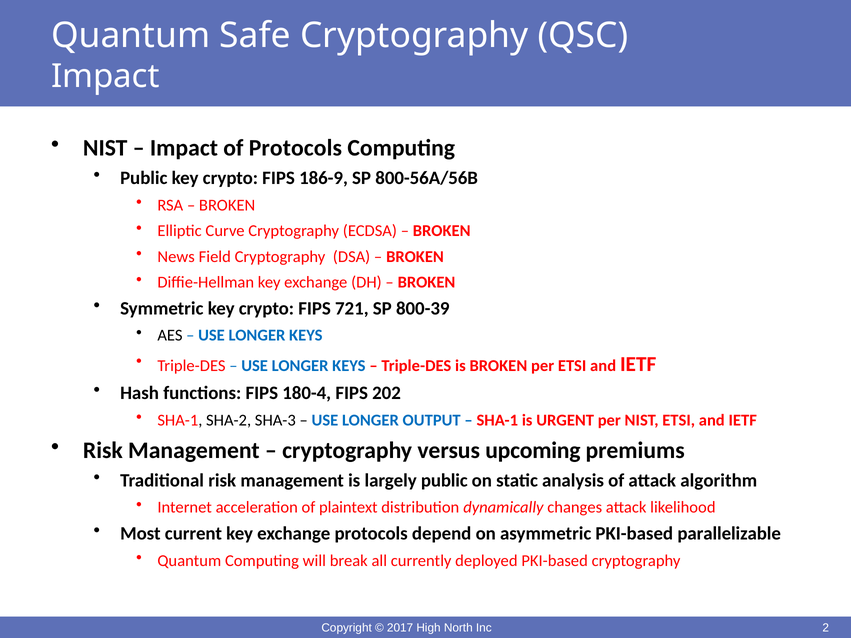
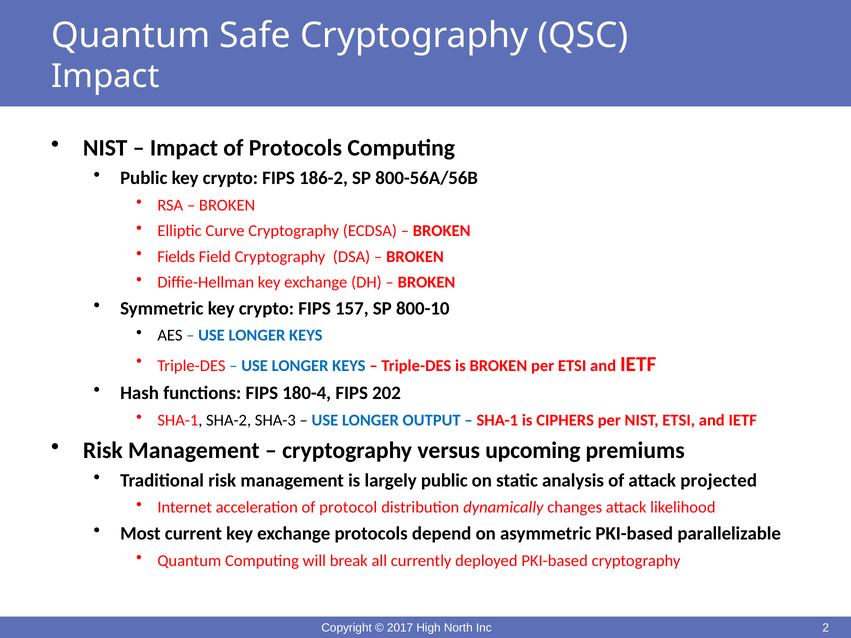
186-9: 186-9 -> 186-2 (324, 178)
News: News -> Fields (176, 257)
721: 721 -> 157 (352, 309)
800-39: 800-39 -> 800-10 (423, 309)
URGENT: URGENT -> CIPHERS (565, 420)
algorithm: algorithm -> projected (719, 481)
plaintext: plaintext -> protocol (348, 508)
